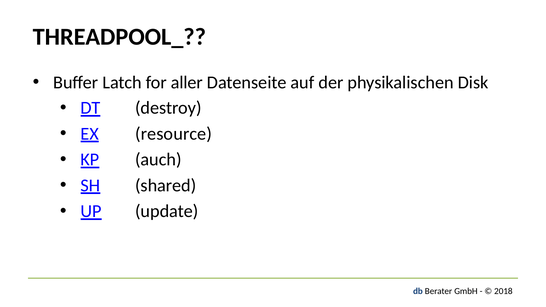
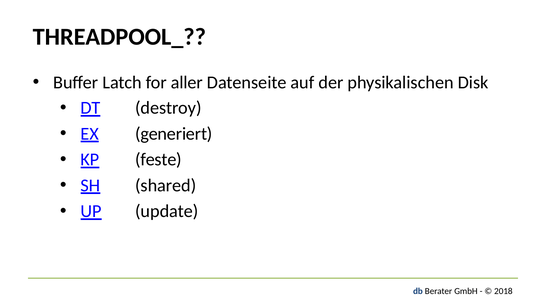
resource: resource -> generiert (174, 134)
auch: auch -> feste (158, 160)
